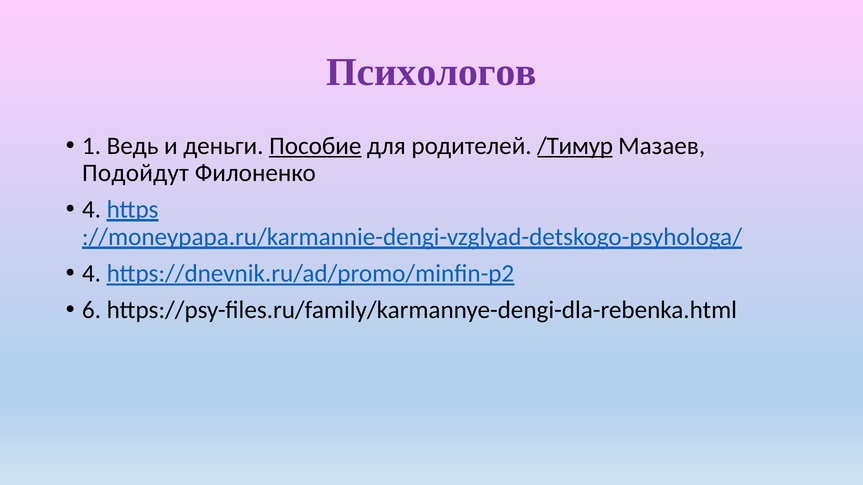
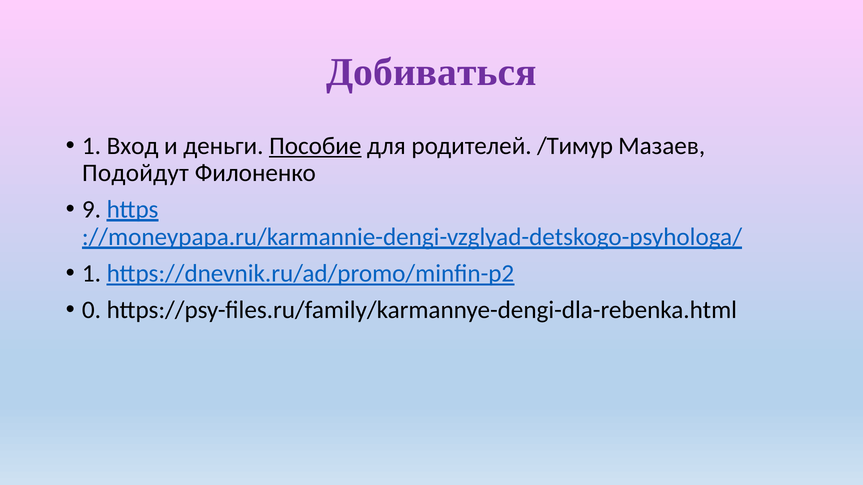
Психологов: Психологов -> Добиваться (431, 72)
Ведь: Ведь -> Вход (133, 146)
/Тимур underline: present -> none (575, 146)
4: 4 -> 9 (92, 210)
4: 4 -> 1 (92, 274)
6: 6 -> 0 (92, 310)
